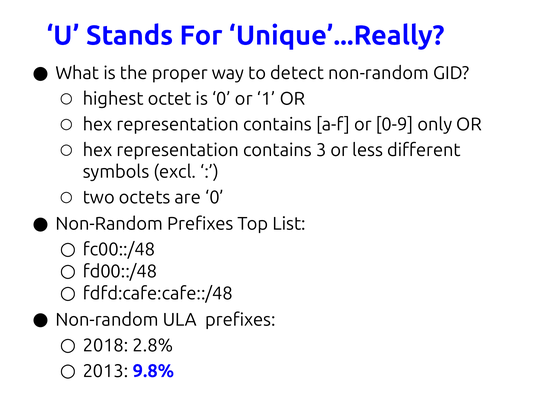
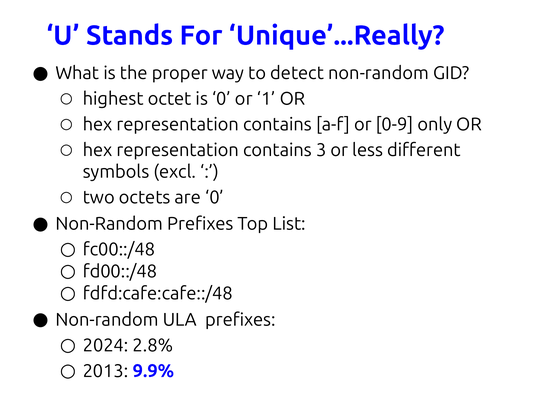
2018: 2018 -> 2024 (106, 345)
9.8%: 9.8% -> 9.9% (153, 371)
